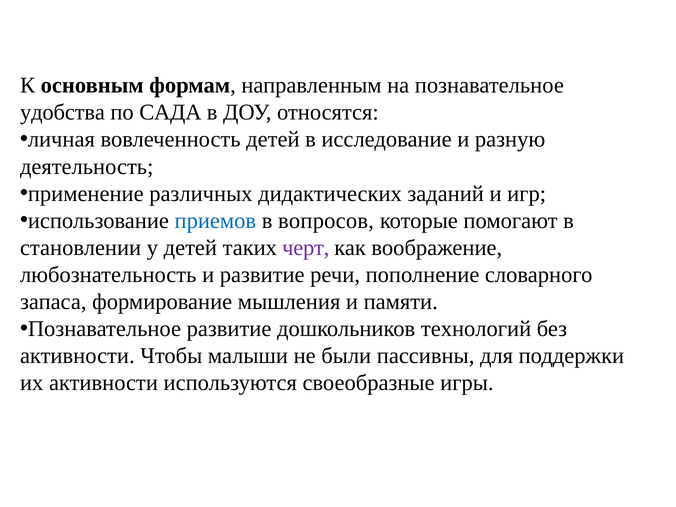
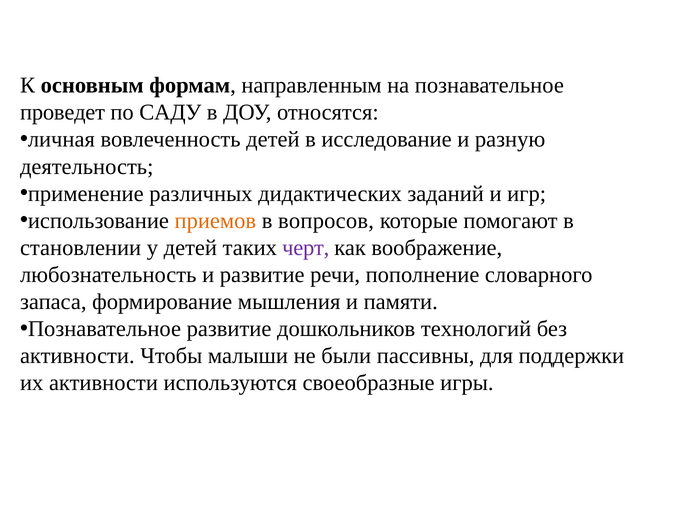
удобства: удобства -> проведет (63, 113)
САДА: САДА -> САДУ (170, 113)
приемов colour: blue -> orange (215, 221)
